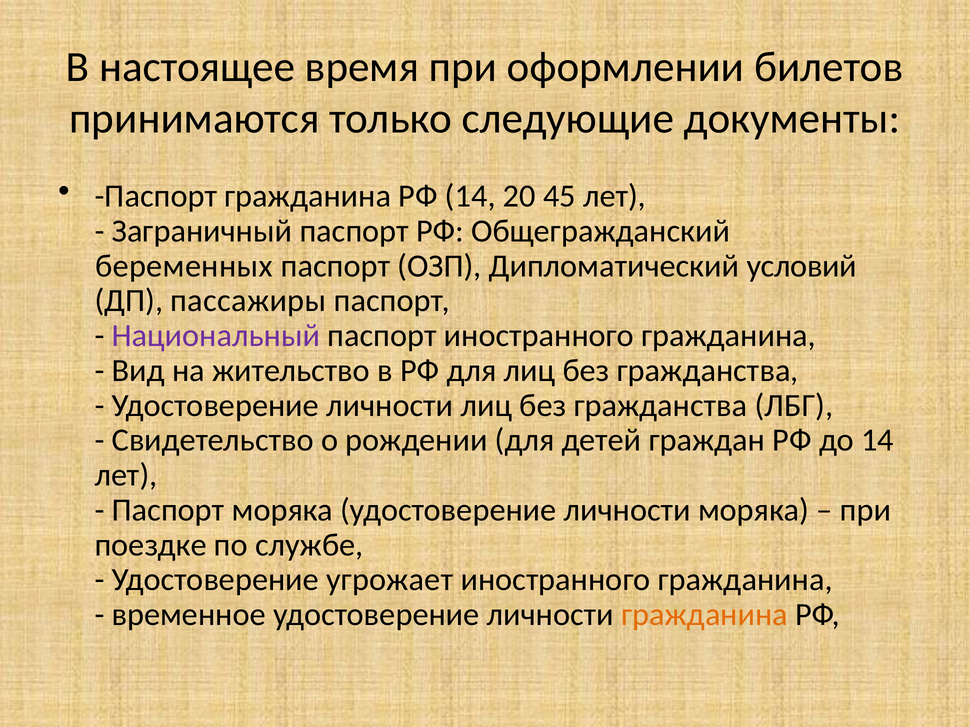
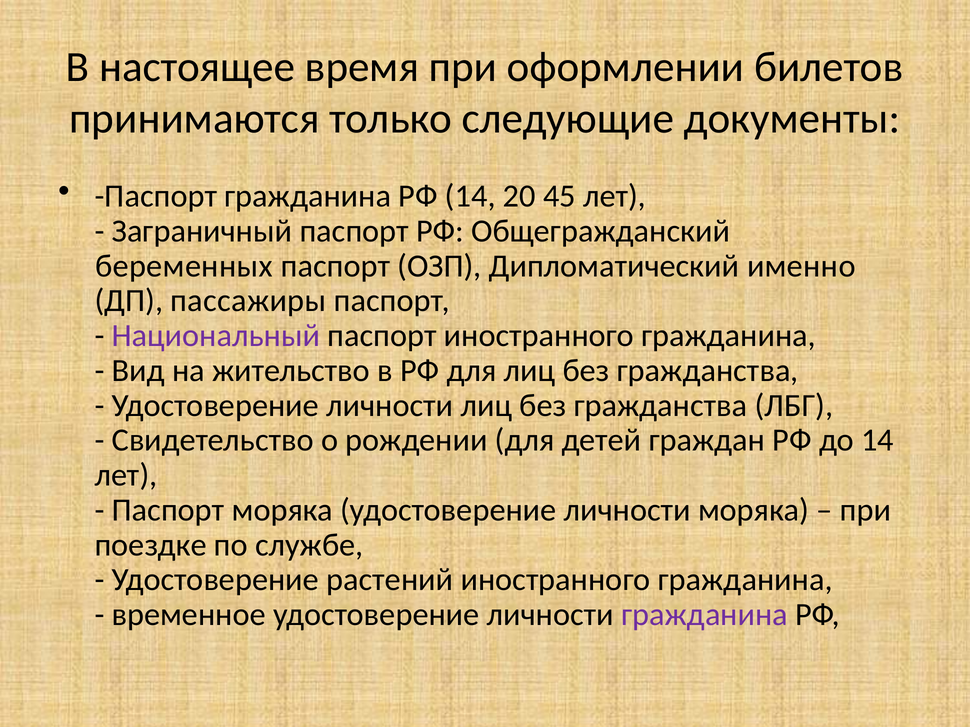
условий: условий -> именно (801, 266)
угрожает: угрожает -> растений (390, 580)
гражданина colour: orange -> purple (705, 615)
